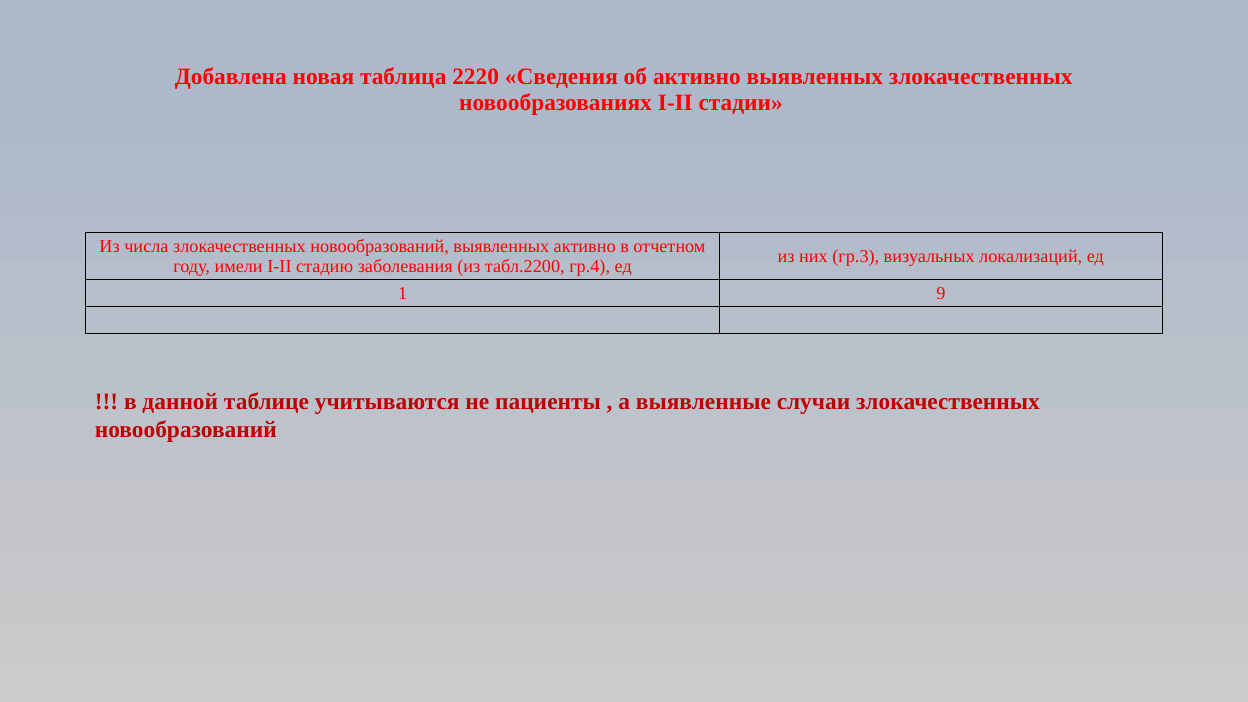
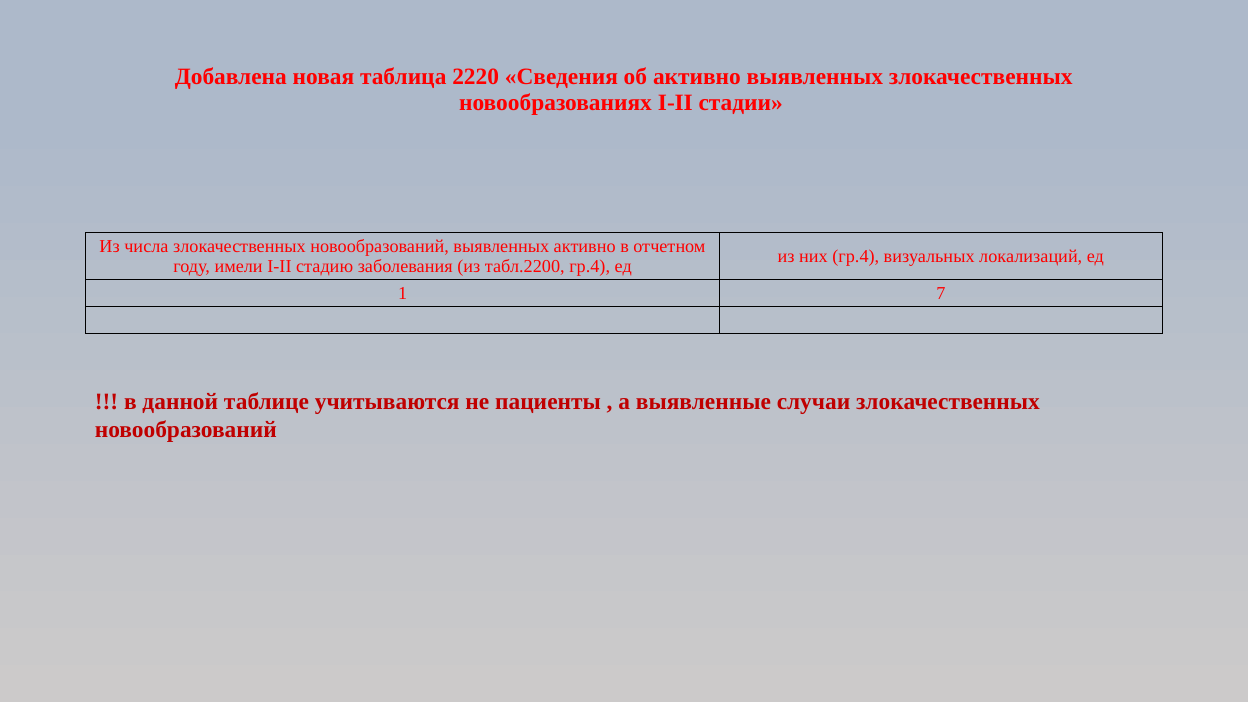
них гр.3: гр.3 -> гр.4 (856, 256)
9: 9 -> 7 (941, 293)
